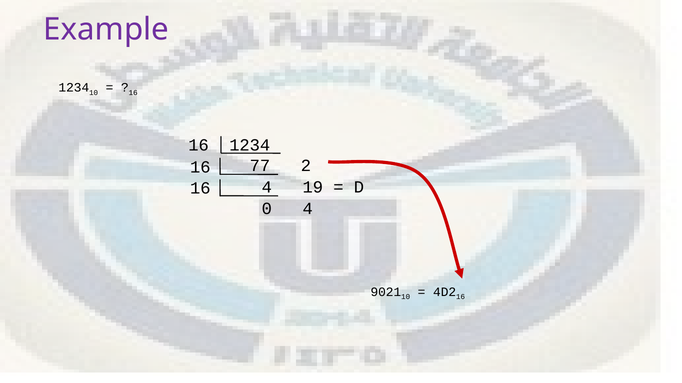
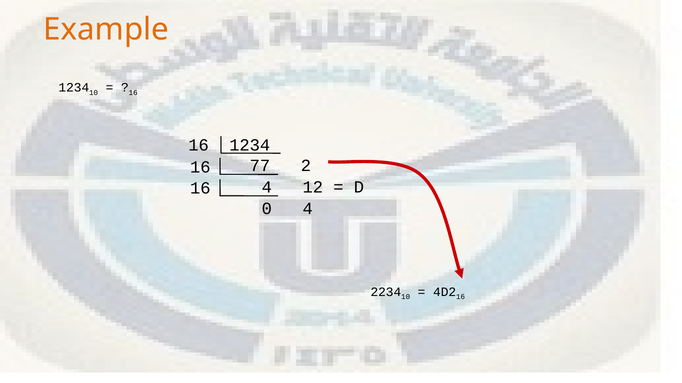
Example colour: purple -> orange (106, 30)
19: 19 -> 12 (313, 188)
9021: 9021 -> 2234 (386, 292)
